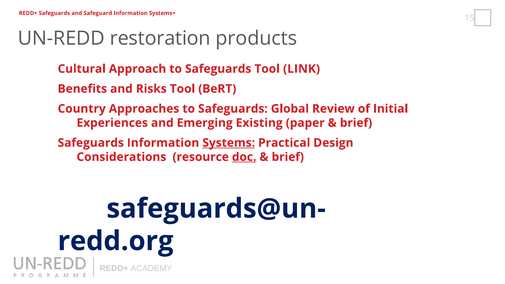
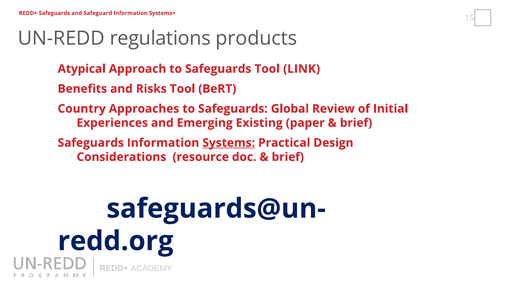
restoration: restoration -> regulations (160, 38)
Cultural: Cultural -> Atypical (82, 69)
doc underline: present -> none (244, 157)
